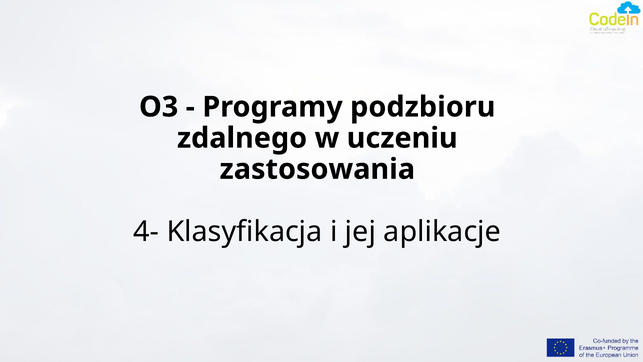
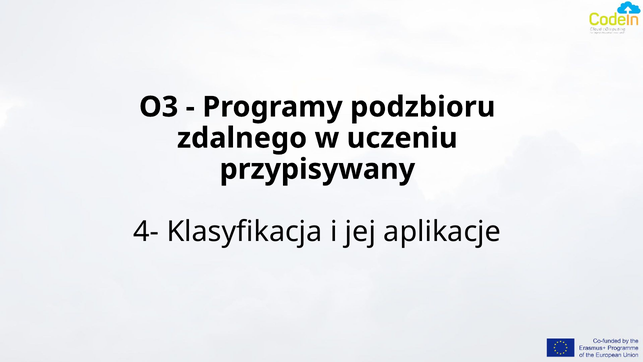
zastosowania: zastosowania -> przypisywany (317, 169)
